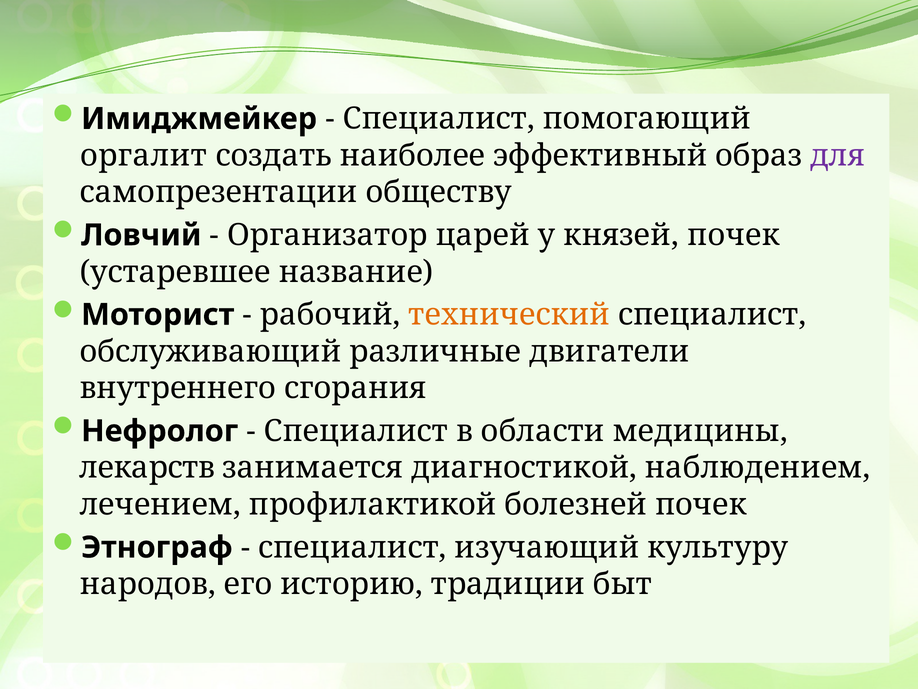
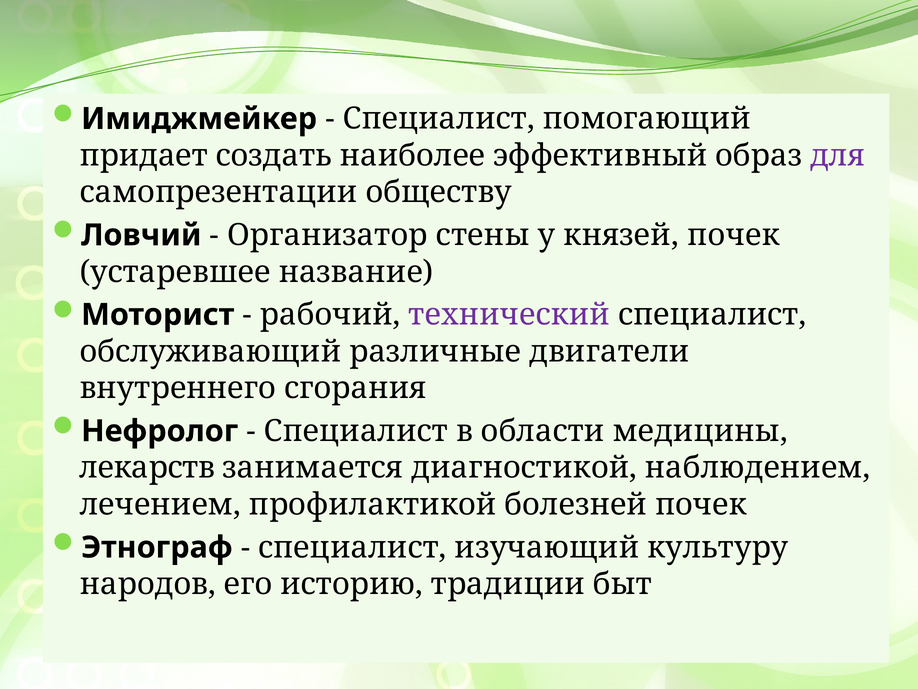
оргалит: оргалит -> придает (144, 155)
царей: царей -> стены (483, 235)
технический colour: orange -> purple (509, 315)
